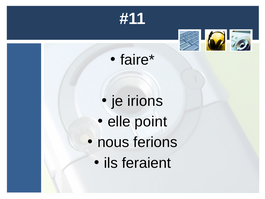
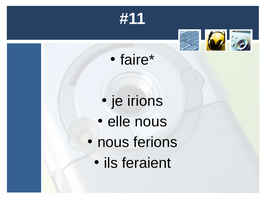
elle point: point -> nous (151, 122)
